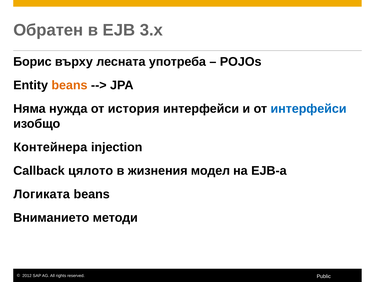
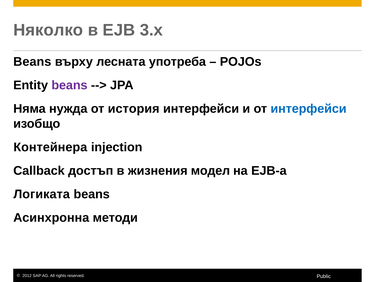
Обратен: Обратен -> Няколко (48, 30)
Борис: Борис -> Beans (32, 62)
beans colour: orange -> purple (69, 85)
цялото: цялото -> достъп (91, 170)
Вниманието: Вниманието -> Асинхронна (51, 217)
